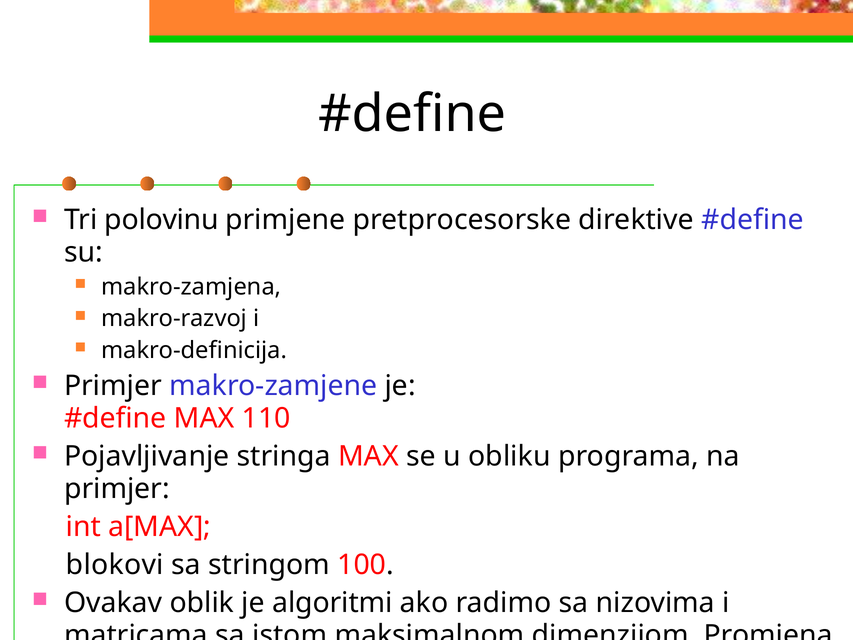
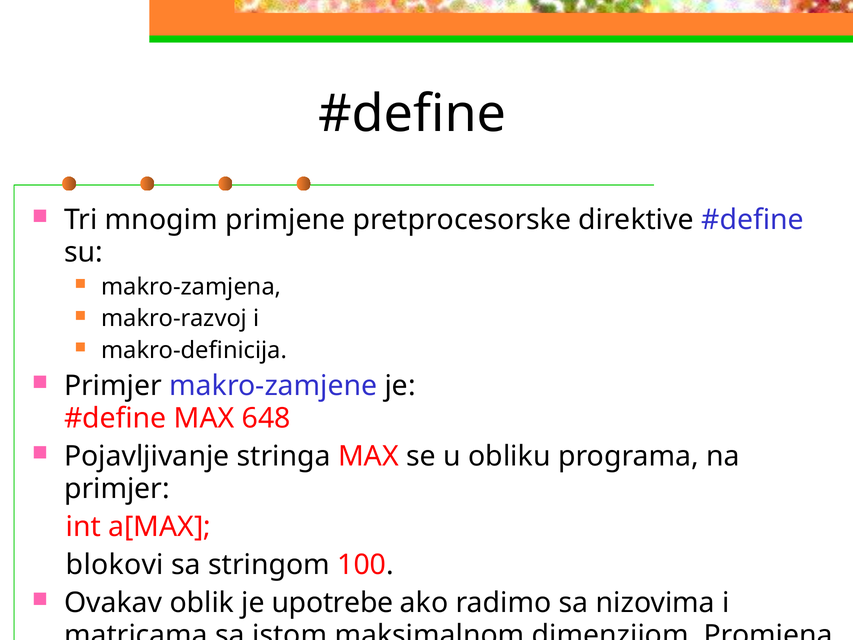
polovinu: polovinu -> mnogim (161, 220)
110: 110 -> 648 (266, 418)
algoritmi: algoritmi -> upotrebe (333, 603)
